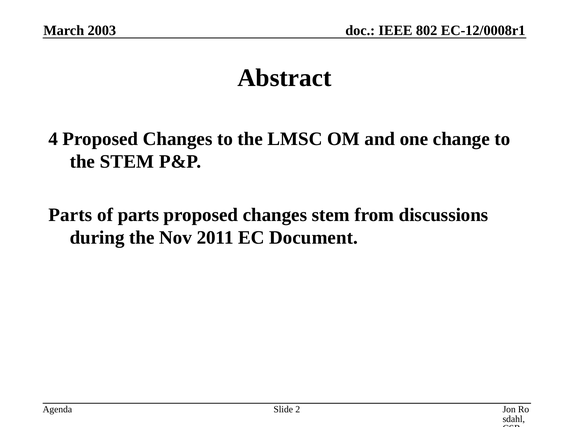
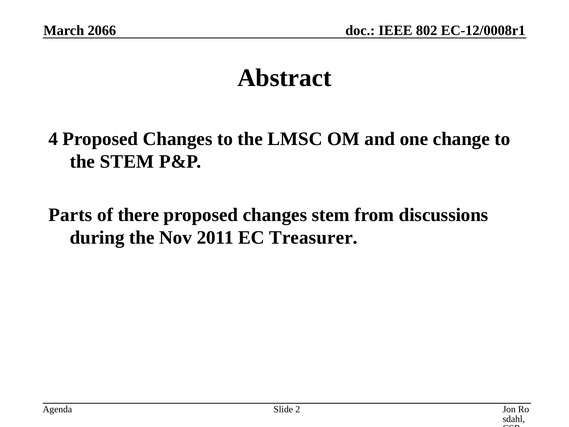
2003: 2003 -> 2066 (102, 30)
of parts: parts -> there (138, 215)
Document: Document -> Treasurer (313, 237)
